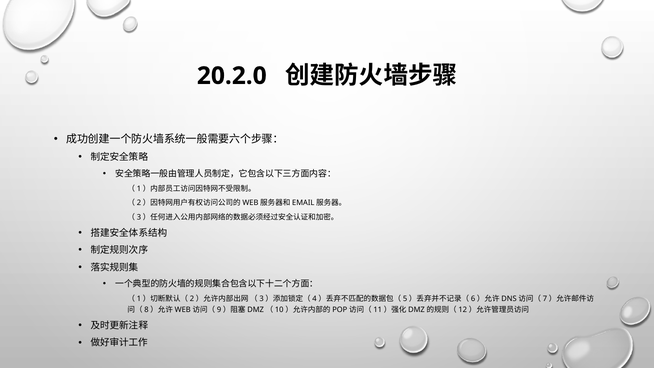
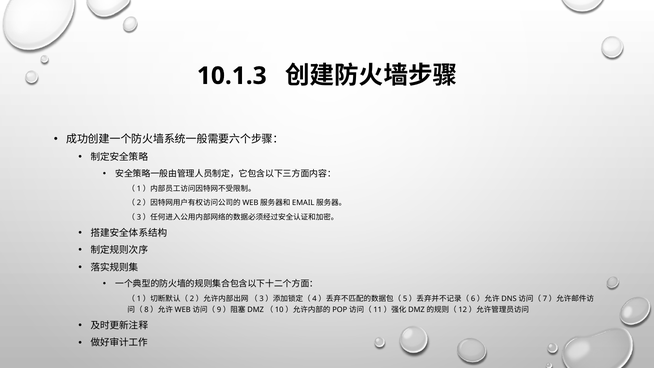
20.2.0: 20.2.0 -> 10.1.3 (232, 76)
